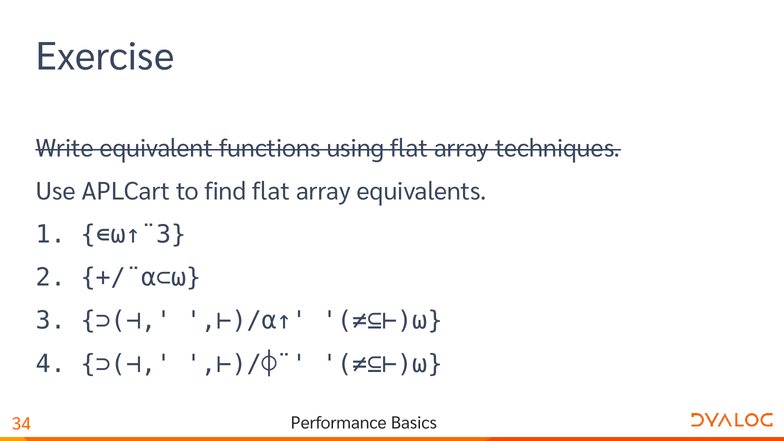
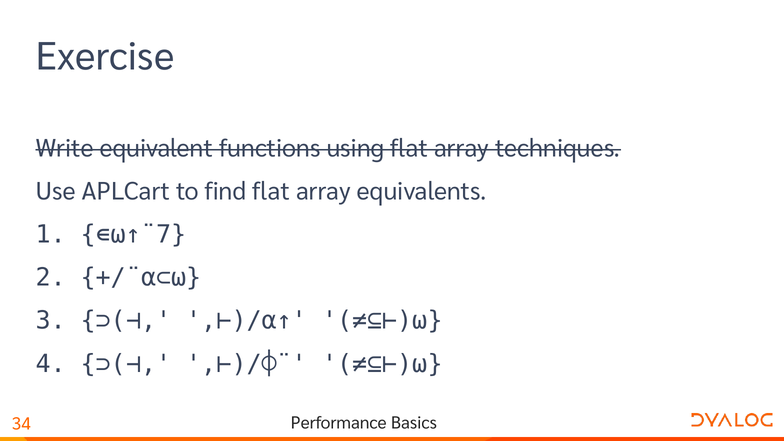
∊⍵↑¨3: ∊⍵↑¨3 -> ∊⍵↑¨7 (134, 235)
